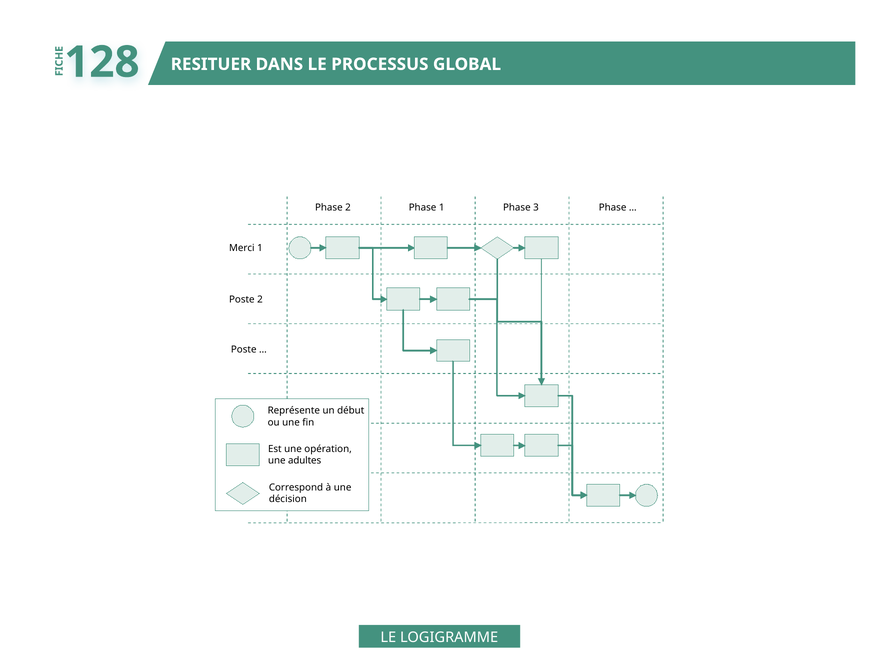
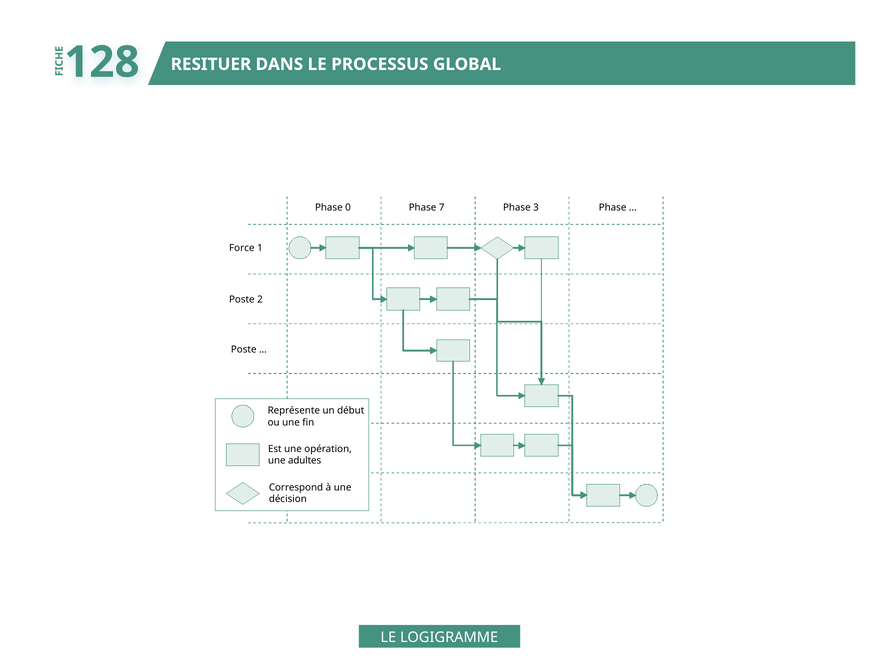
Phase 2: 2 -> 0 (348, 208)
Phase 1: 1 -> 7 (442, 208)
Merci: Merci -> Force (242, 248)
